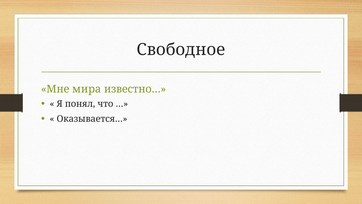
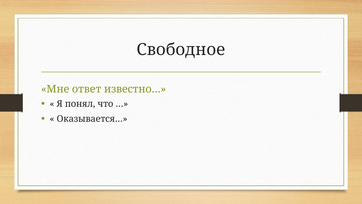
мира: мира -> ответ (87, 89)
